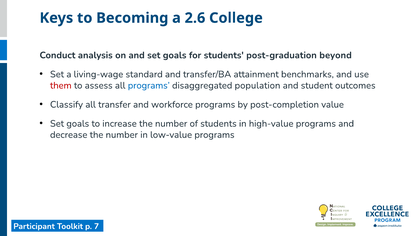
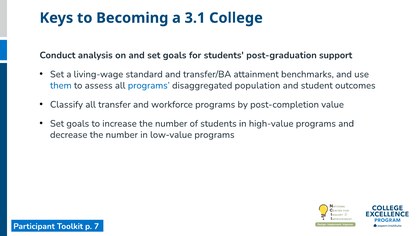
2.6: 2.6 -> 3.1 (195, 18)
beyond: beyond -> support (336, 55)
them colour: red -> blue (61, 85)
